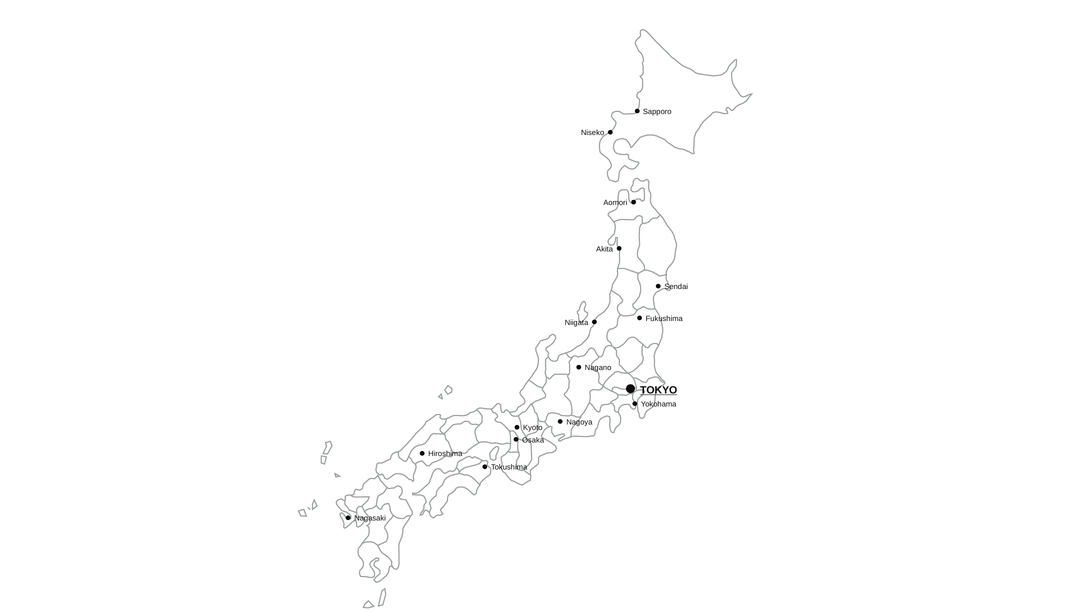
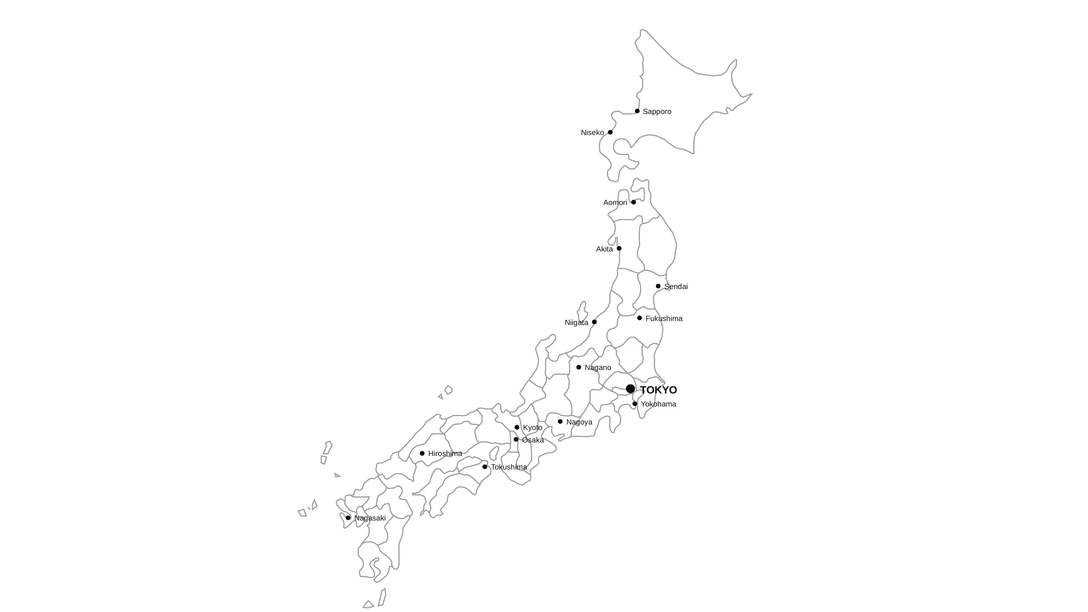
TOKYO underline: present -> none (659, 390)
